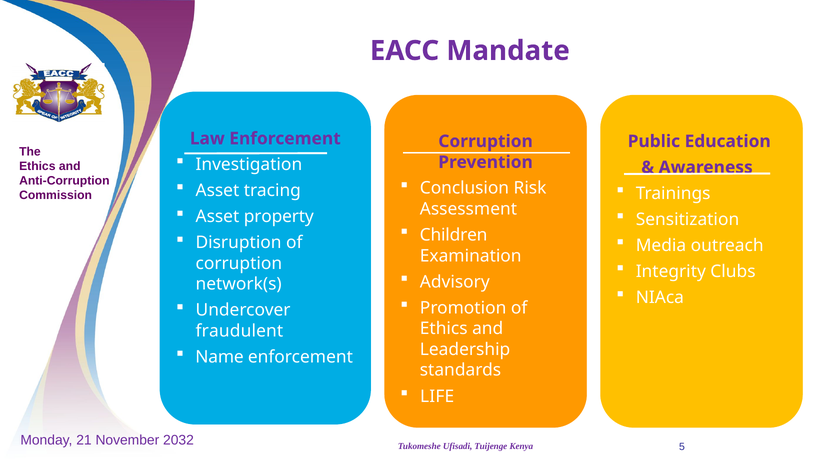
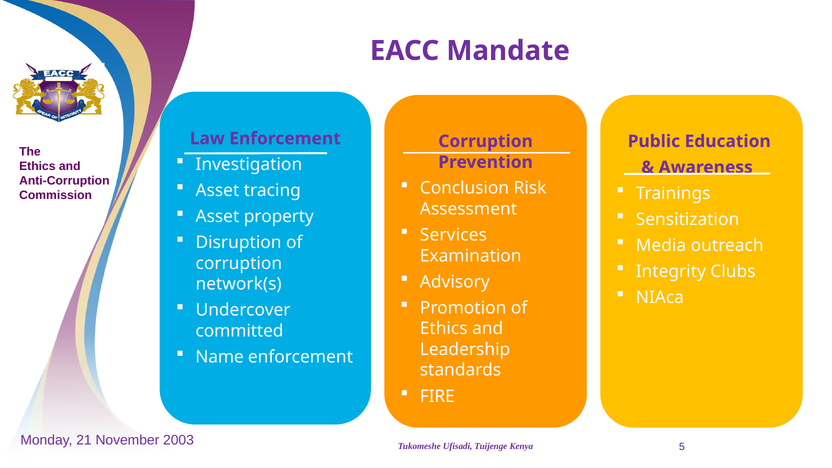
Children: Children -> Services (453, 235)
fraudulent: fraudulent -> committed (240, 331)
LIFE: LIFE -> FIRE (437, 396)
2032: 2032 -> 2003 (178, 440)
